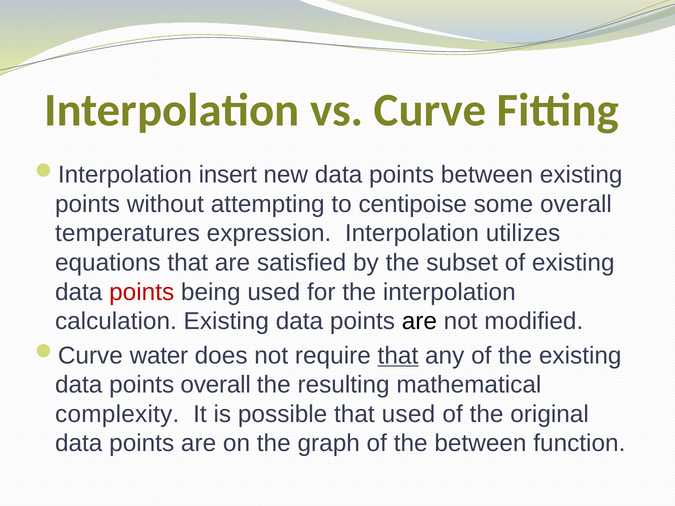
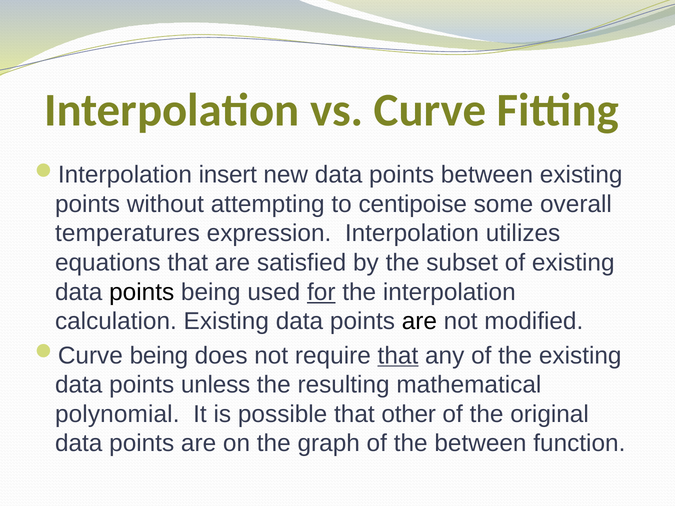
points colour: red -> black (142, 292)
for underline: none -> present (321, 292)
water: water -> being (159, 356)
points overall: overall -> unless (216, 385)
complexity: complexity -> polynomial (117, 414)
that used: used -> other (409, 414)
